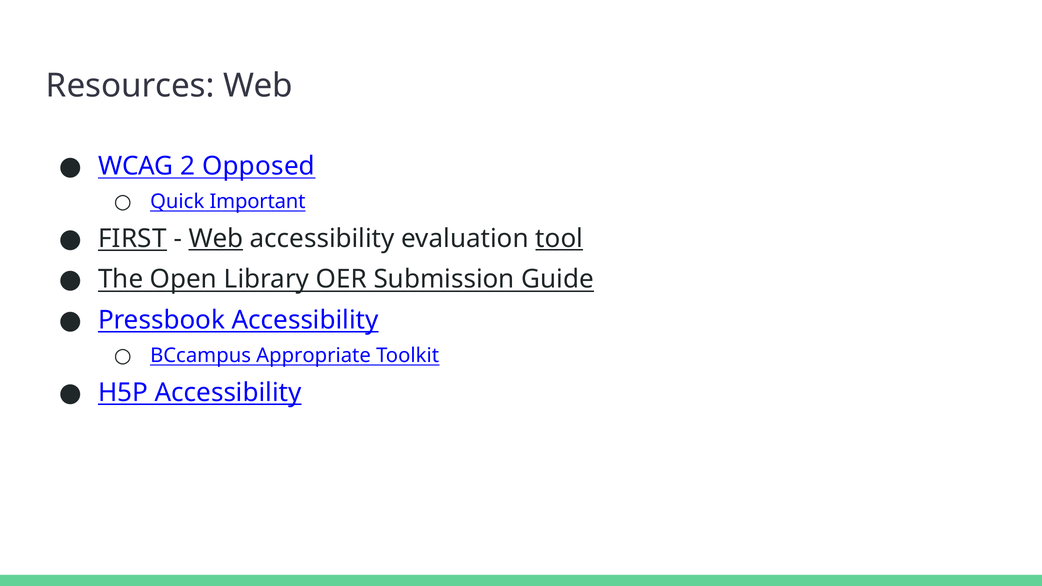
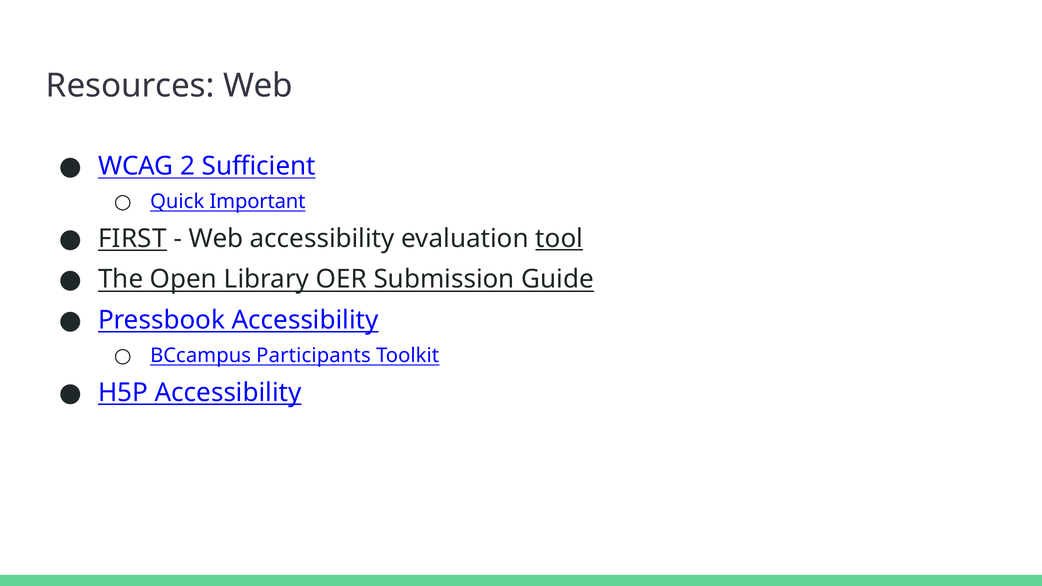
Opposed: Opposed -> Sufficient (259, 166)
Web underline: present -> none (216, 239)
Appropriate: Appropriate -> Participants (313, 356)
